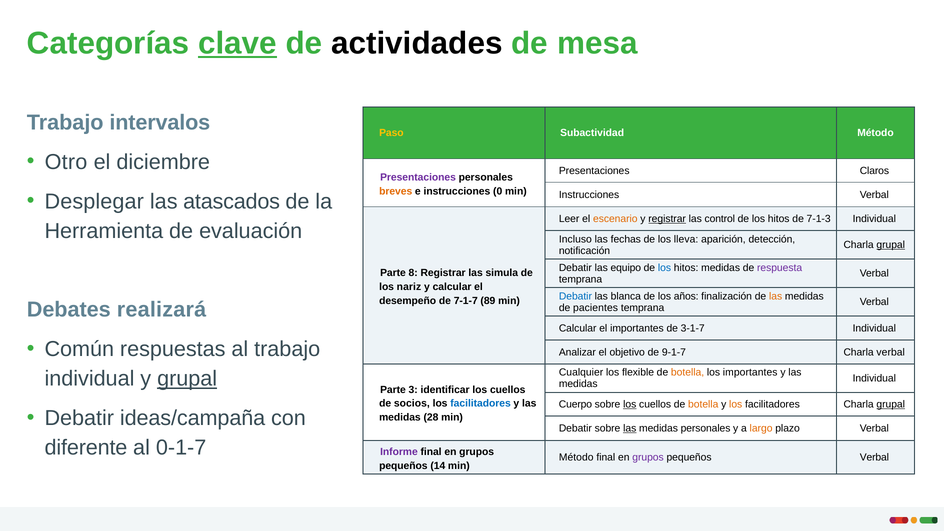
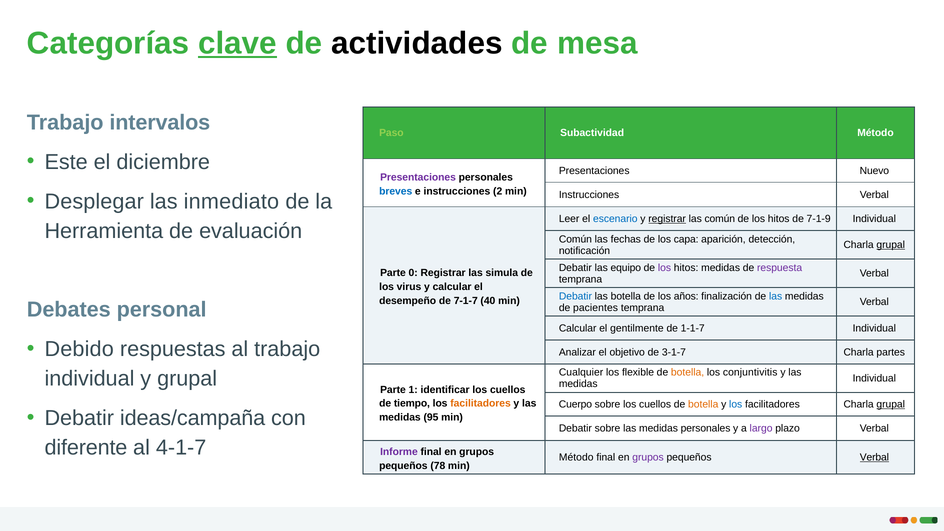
Paso colour: yellow -> light green (391, 133)
Otro: Otro -> Este (66, 162)
Claros: Claros -> Nuevo (874, 171)
breves colour: orange -> blue (396, 191)
0: 0 -> 2 (498, 191)
atascados: atascados -> inmediato (231, 201)
escenario colour: orange -> blue (615, 219)
las control: control -> común (720, 219)
7-1-3: 7-1-3 -> 7-1-9 (819, 219)
Incluso: Incluso -> Común (575, 239)
lleva: lleva -> capa (686, 239)
los colour: blue -> purple (665, 268)
8: 8 -> 0 (413, 273)
nariz: nariz -> virus (409, 287)
las blanca: blanca -> botella (626, 296)
las colour: orange -> blue (776, 296)
89: 89 -> 40 (488, 301)
realizará: realizará -> personal (162, 310)
el importantes: importantes -> gentilmente (637, 328)
3-1-7: 3-1-7 -> 1-1-7 (693, 328)
Común: Común -> Debido (79, 349)
9-1-7: 9-1-7 -> 3-1-7 (674, 352)
Charla verbal: verbal -> partes (891, 352)
los importantes: importantes -> conjuntivitis (750, 373)
grupal underline: present -> none (187, 379)
3: 3 -> 1 (413, 390)
socios: socios -> tiempo (412, 404)
facilitadores colour: blue -> orange (481, 404)
los underline: present -> none (630, 404)
los colour: orange -> blue (736, 404)
28: 28 -> 95 (431, 418)
las underline: present -> none (630, 428)
largo colour: orange -> purple (761, 428)
0-1-7: 0-1-7 -> 4-1-7 (181, 448)
Verbal underline: none -> present (874, 457)
14: 14 -> 78 (438, 466)
